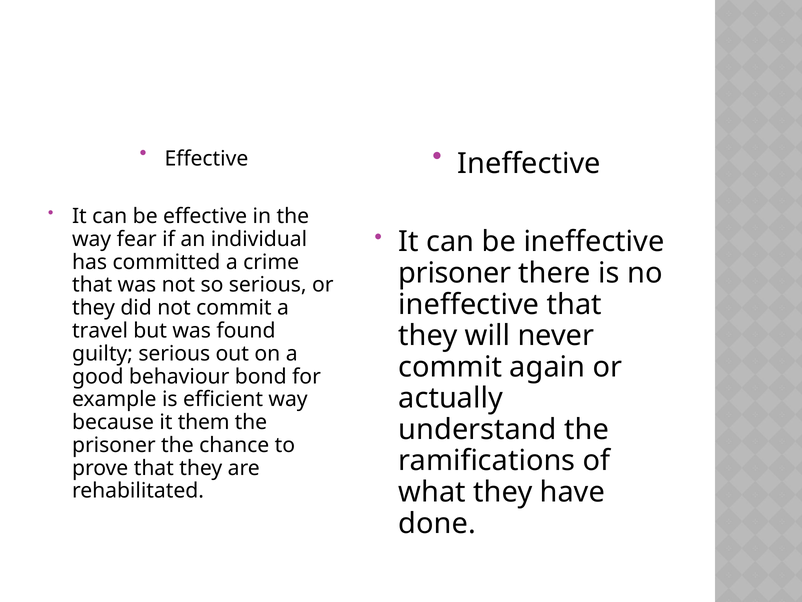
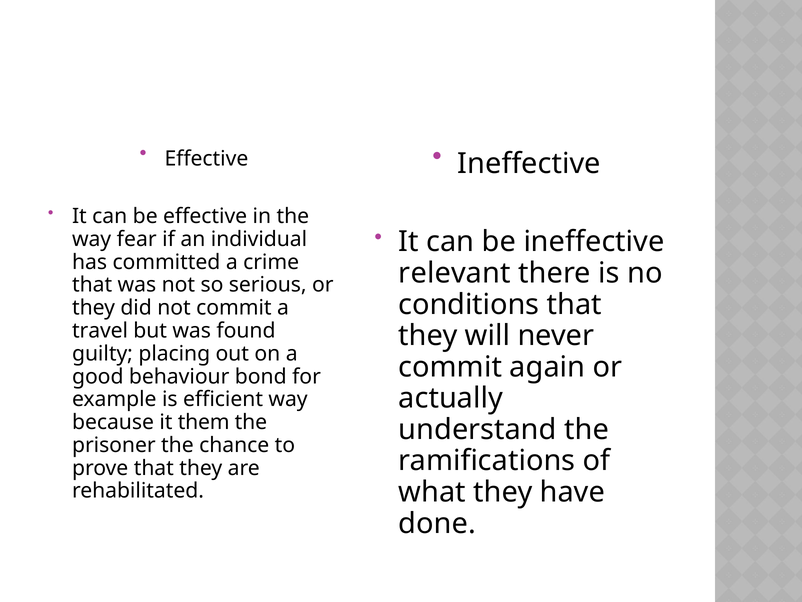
prisoner: prisoner -> relevant (455, 273)
ineffective: ineffective -> conditions (469, 304)
guilty serious: serious -> placing (174, 353)
